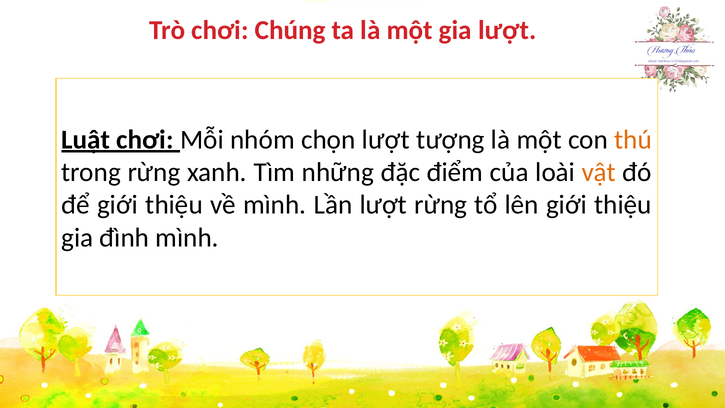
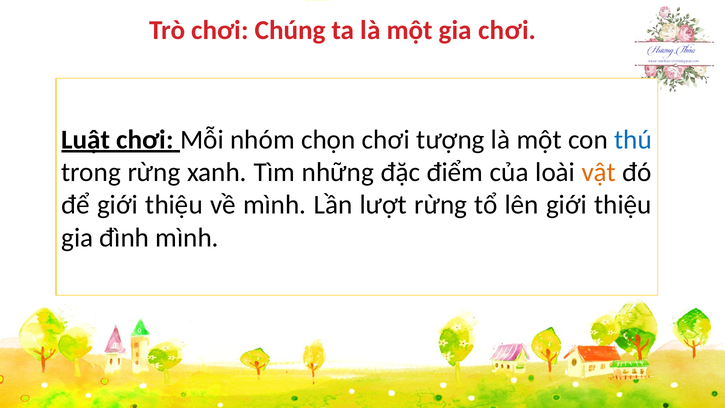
gia lượt: lượt -> chơi (507, 30)
chọn lượt: lượt -> chơi (386, 140)
thú colour: orange -> blue (633, 140)
